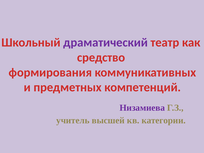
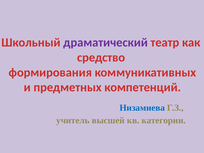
Низамиева colour: purple -> blue (142, 108)
